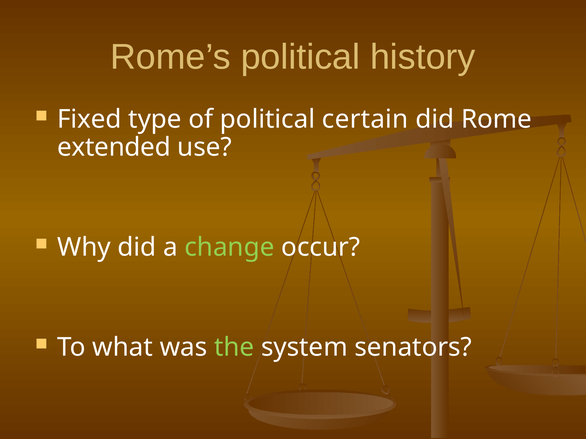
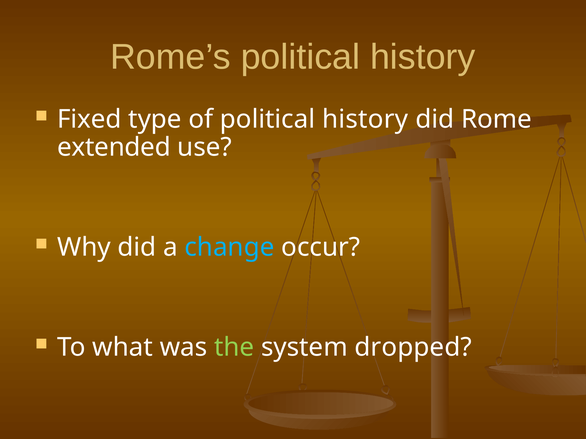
of political certain: certain -> history (365, 119)
change colour: light green -> light blue (229, 248)
senators: senators -> dropped (413, 348)
